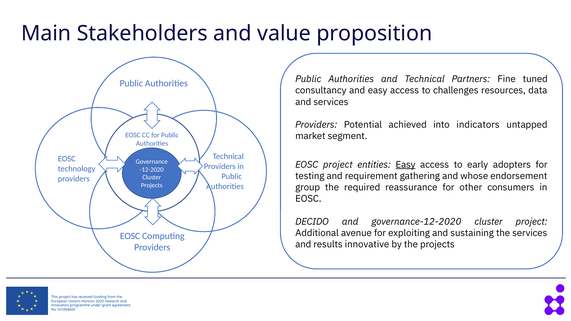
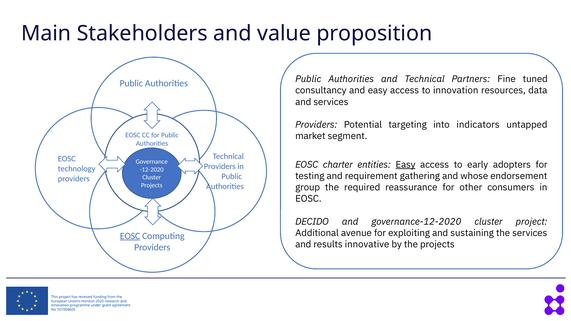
to challenges: challenges -> innovation (456, 91)
achieved: achieved -> targeting (408, 125)
EOSC project: project -> charter (338, 165)
EOSC underline: none -> present (130, 236)
